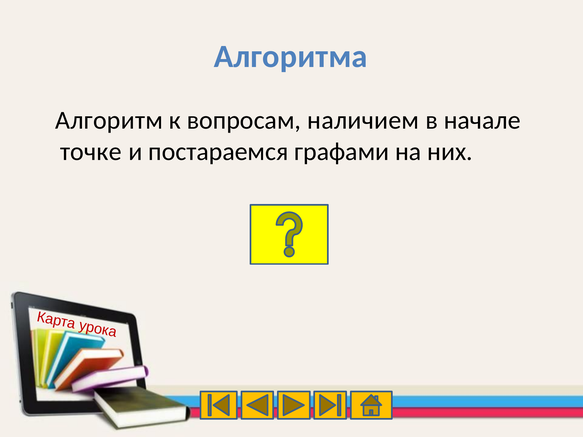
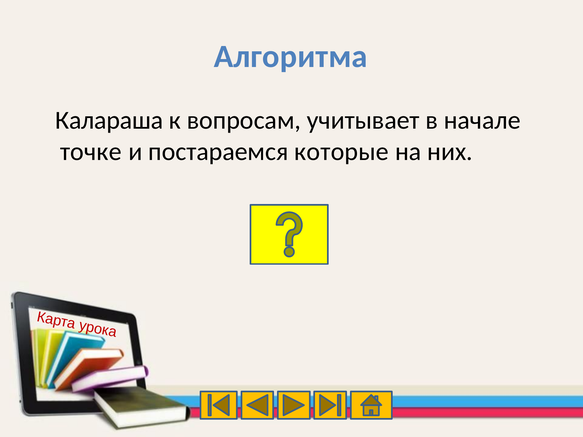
Алгоритм: Алгоритм -> Калараша (109, 120)
наличием: наличием -> учитывает (363, 120)
графами: графами -> которые (342, 152)
